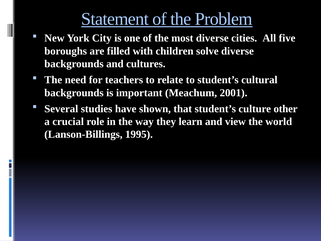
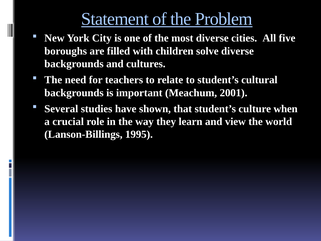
other: other -> when (286, 109)
